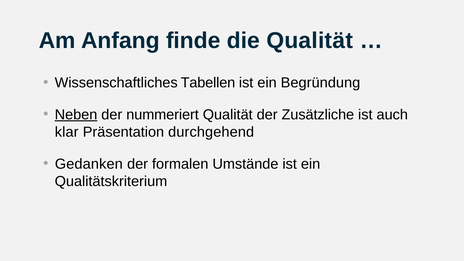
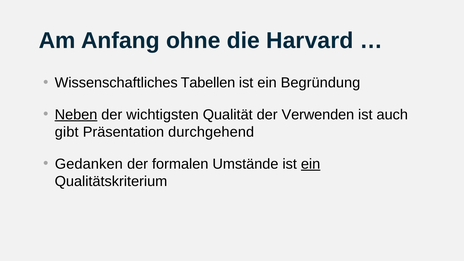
finde: finde -> ohne (193, 41)
die Qualität: Qualität -> Harvard (310, 41)
nummeriert: nummeriert -> wichtigsten (162, 115)
Zusätzliche: Zusätzliche -> Verwenden (318, 115)
klar: klar -> gibt (67, 132)
ein underline: none -> present (311, 164)
